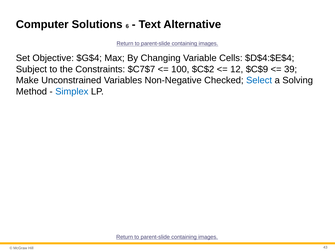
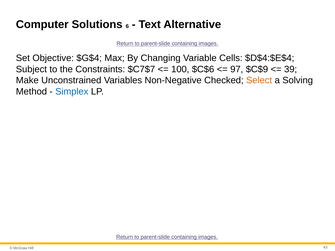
$C$2: $C$2 -> $C$6 (203, 69)
12: 12 -> 97 (237, 69)
Select colour: blue -> orange (259, 81)
